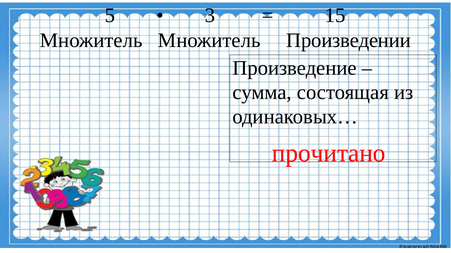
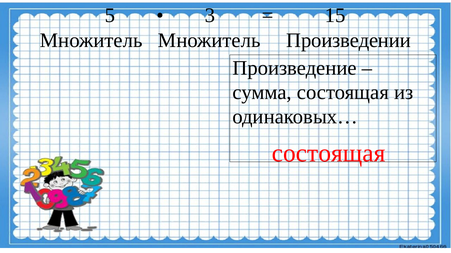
прочитано: прочитано -> состоящая (329, 154)
